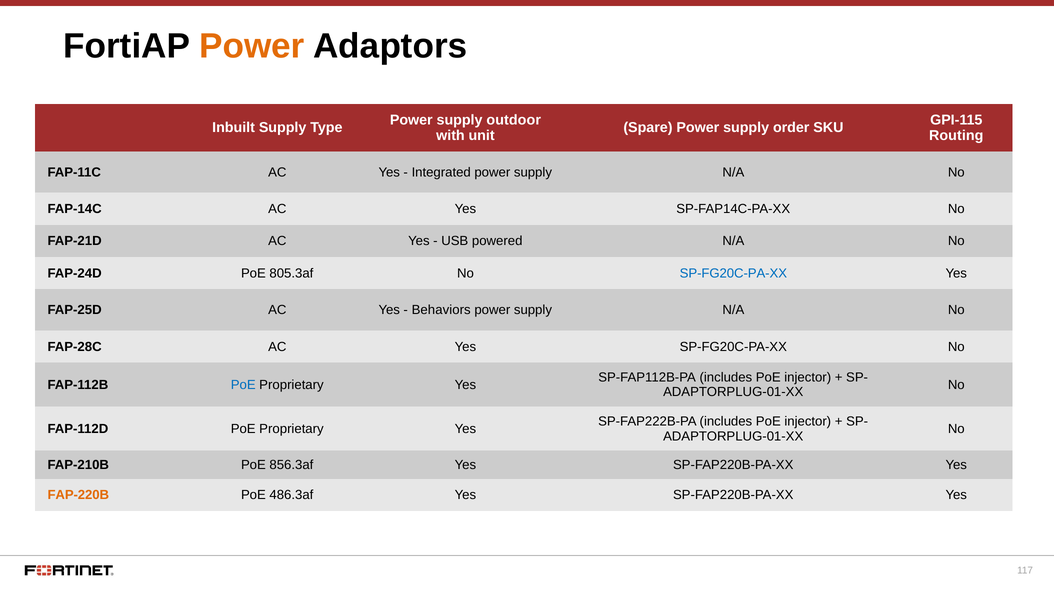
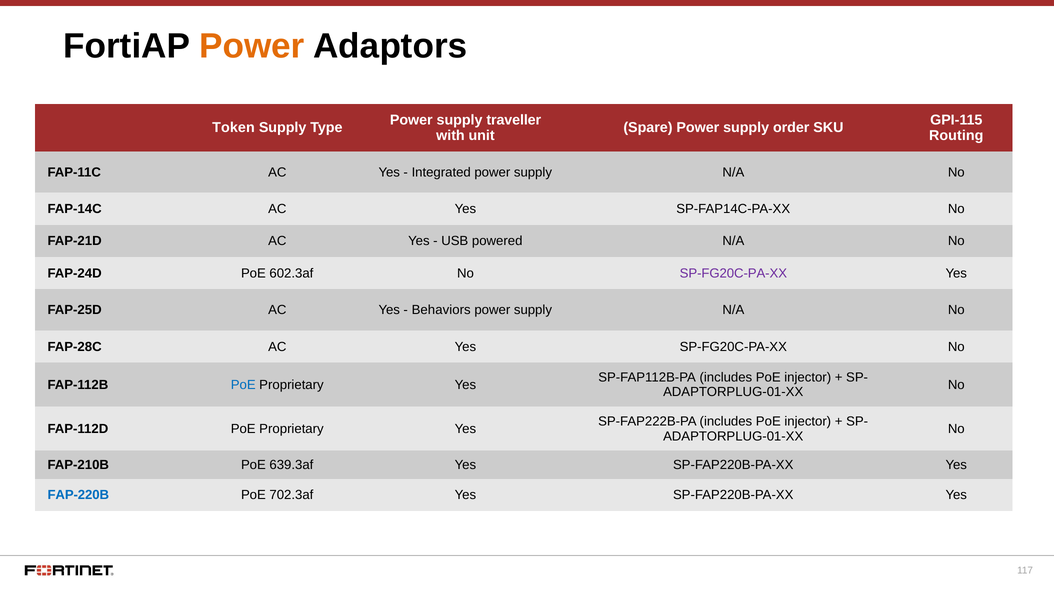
outdoor: outdoor -> traveller (514, 120)
Inbuilt: Inbuilt -> Token (233, 128)
805.3af: 805.3af -> 602.3af (291, 273)
SP-FG20C-PA-XX colour: blue -> purple (733, 273)
856.3af: 856.3af -> 639.3af (291, 465)
FAP-220B colour: orange -> blue (78, 495)
486.3af: 486.3af -> 702.3af (291, 495)
